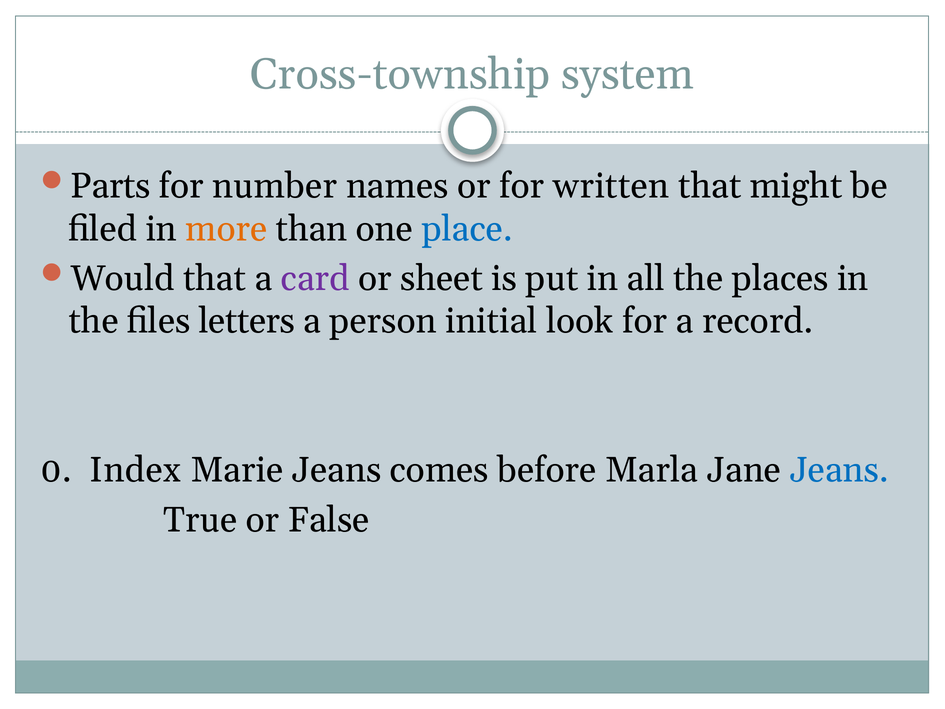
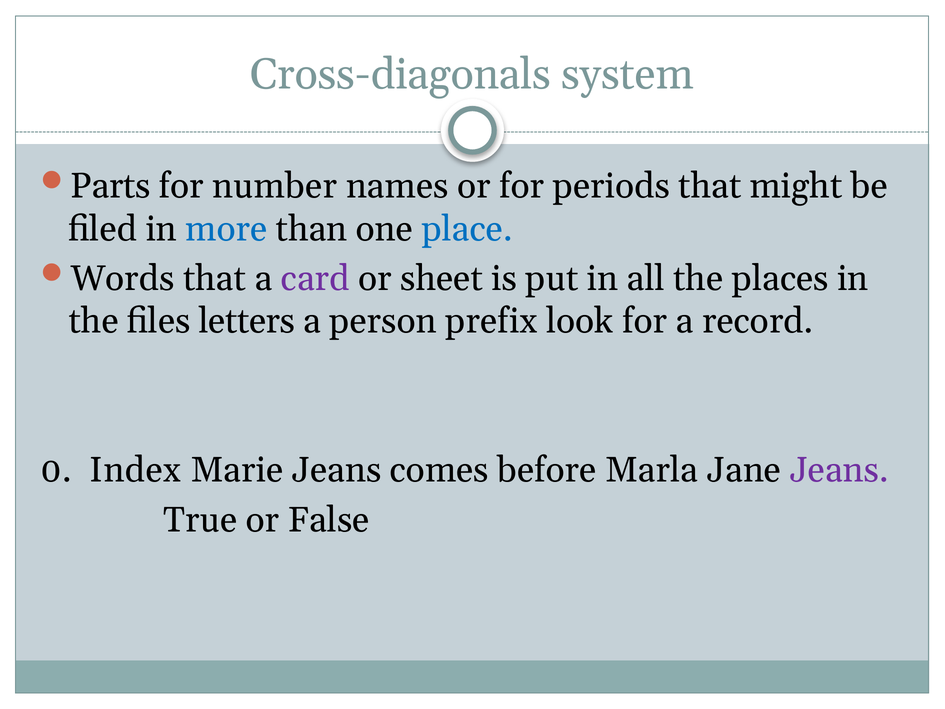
Cross-township: Cross-township -> Cross-diagonals (400, 74)
written: written -> periods (611, 186)
more colour: orange -> blue (226, 229)
Would: Would -> Words (123, 278)
initial: initial -> prefix (491, 321)
Jeans colour: blue -> purple (839, 470)
